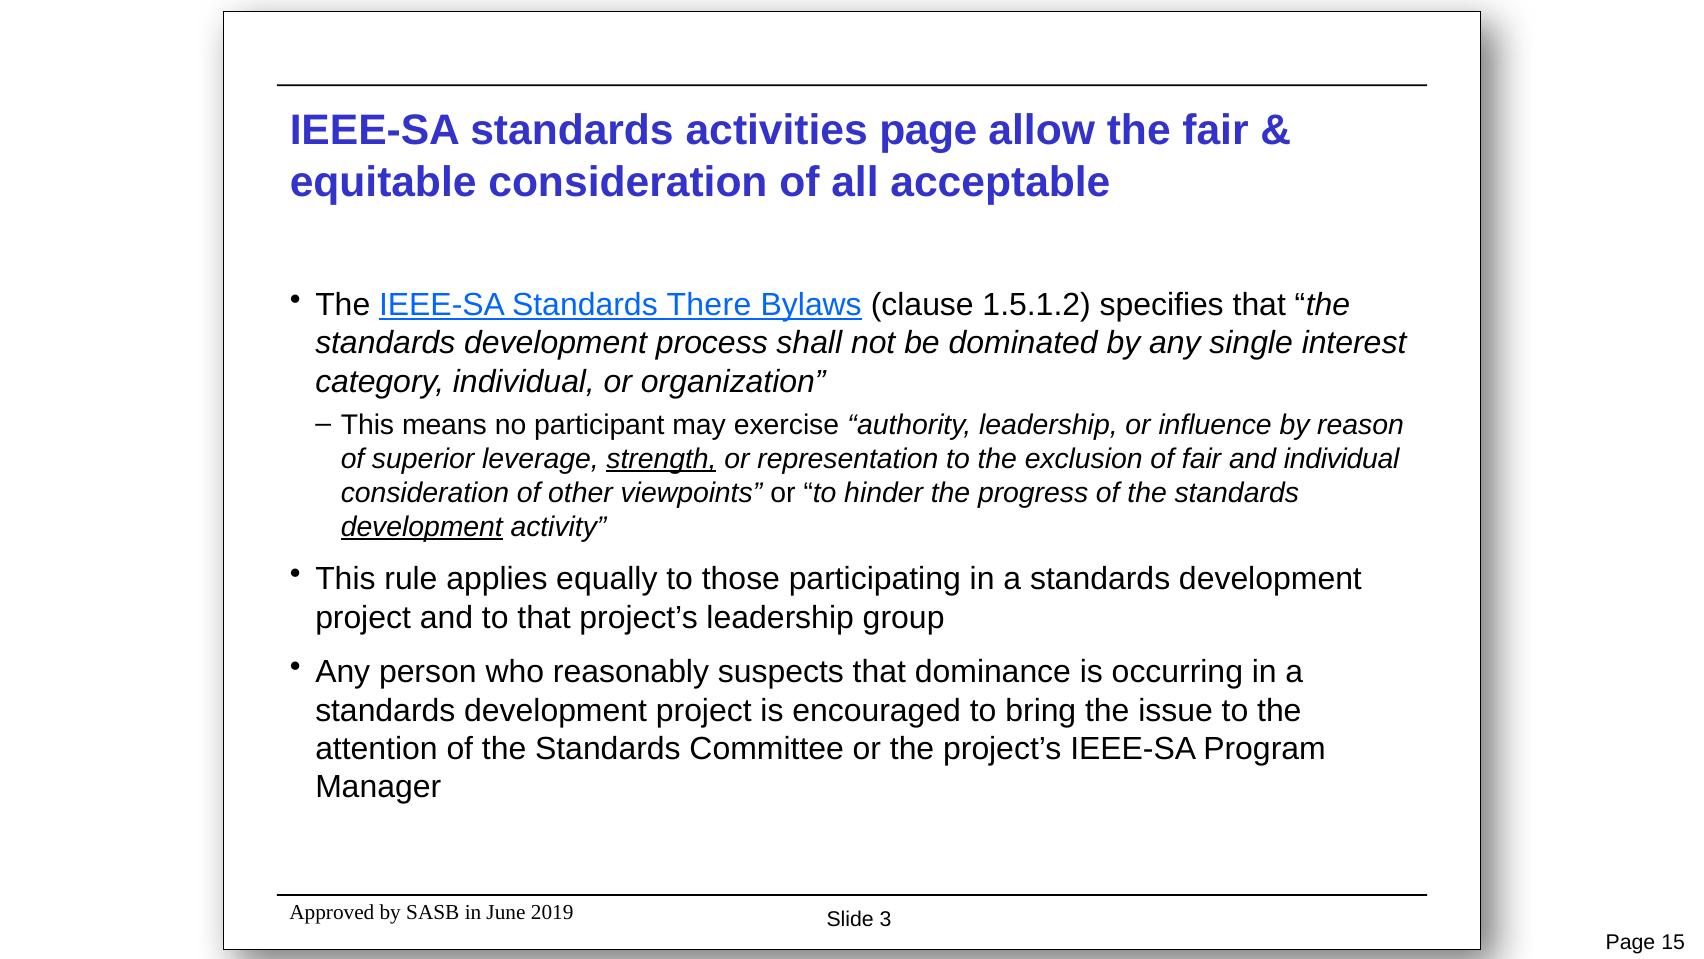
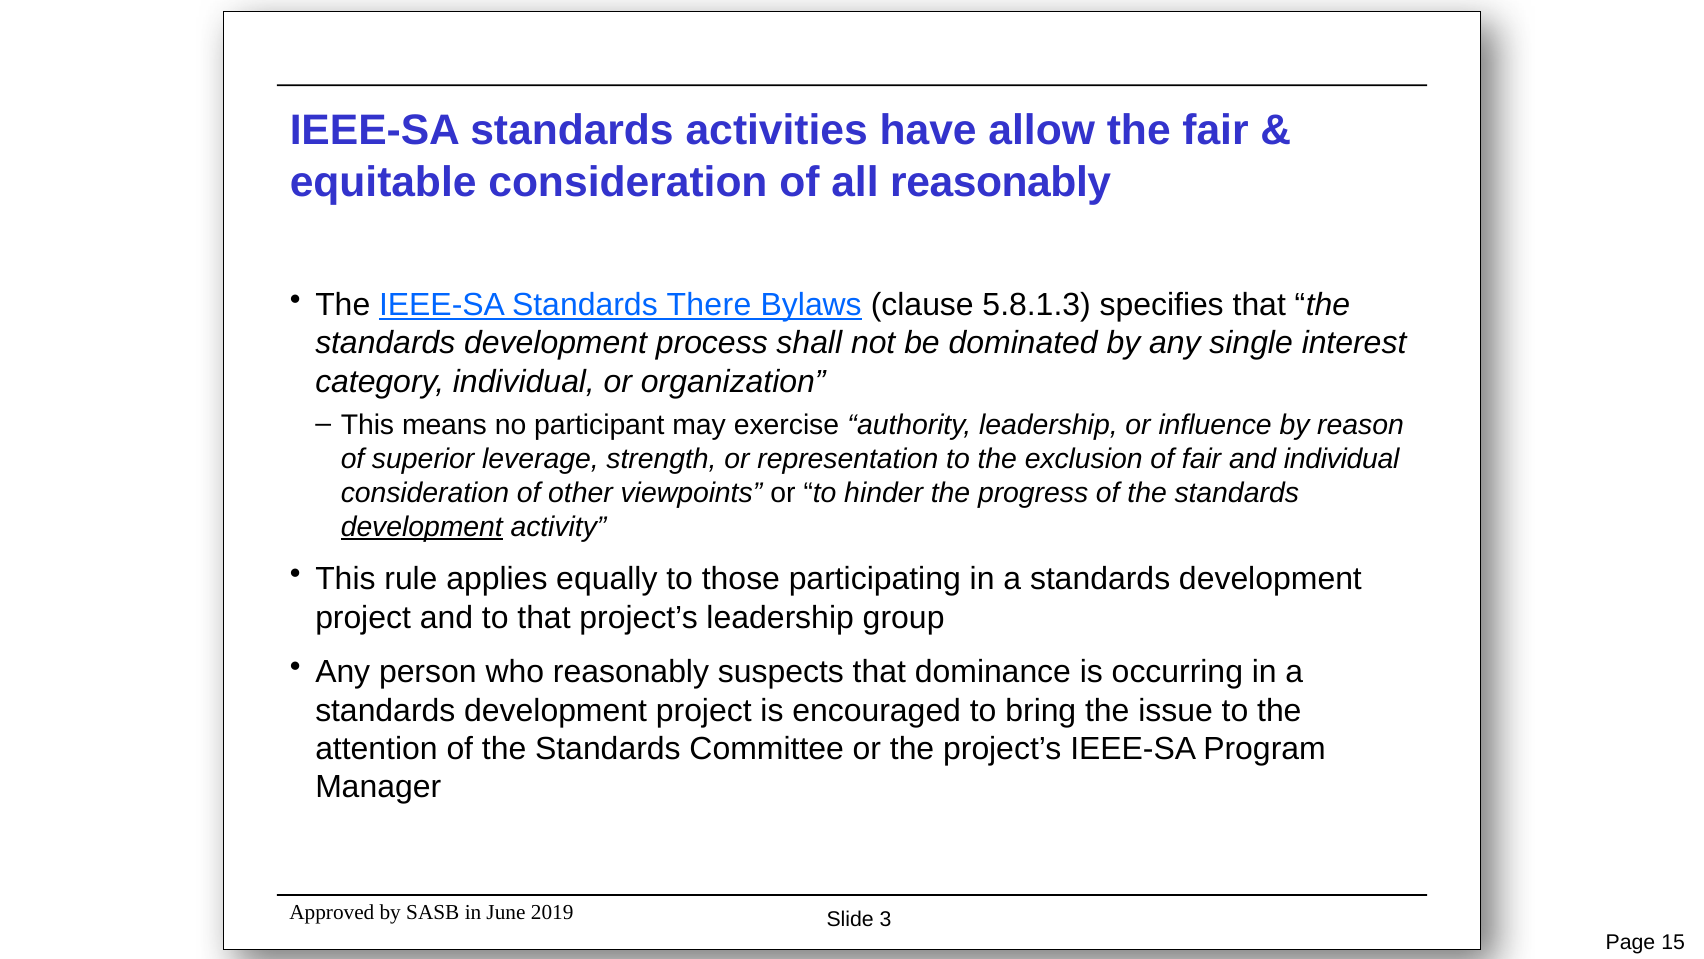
activities page: page -> have (928, 131)
all acceptable: acceptable -> reasonably (1001, 182)
1.5.1.2: 1.5.1.2 -> 5.8.1.3 (1037, 305)
strength underline: present -> none (661, 459)
